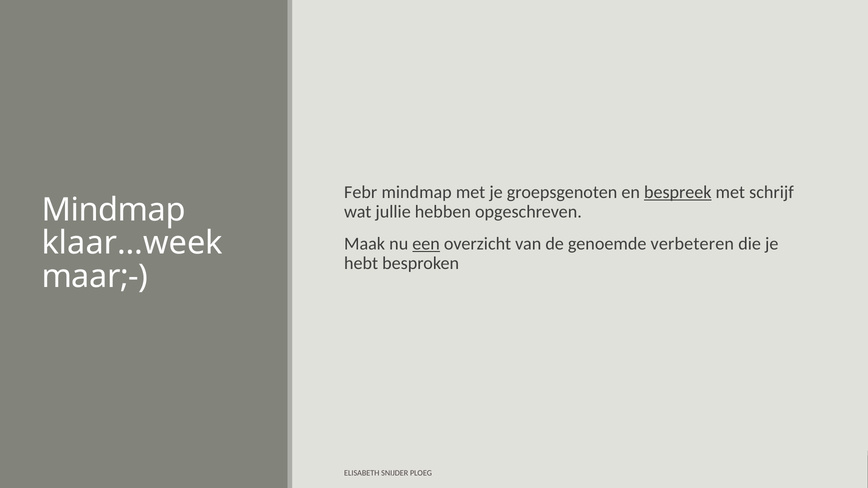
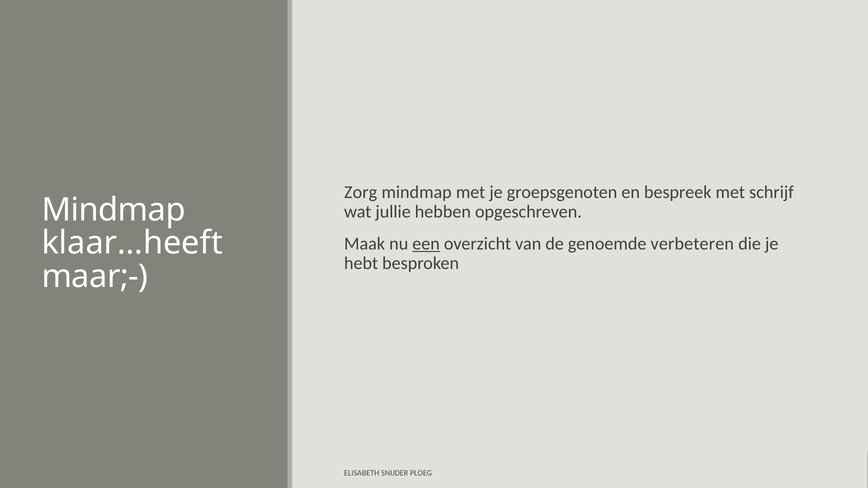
Febr: Febr -> Zorg (361, 192)
bespreek underline: present -> none (678, 192)
klaar…week: klaar…week -> klaar…heeft (132, 243)
